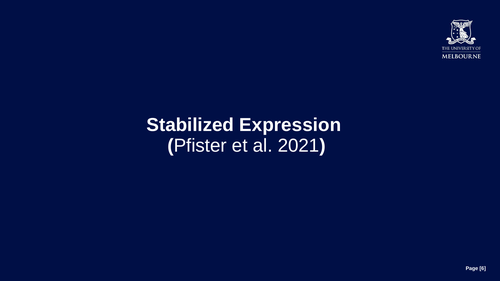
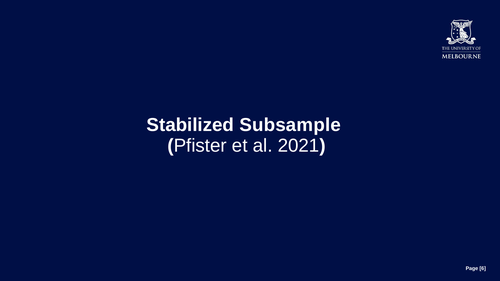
Expression: Expression -> Subsample (290, 125)
